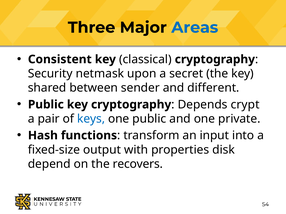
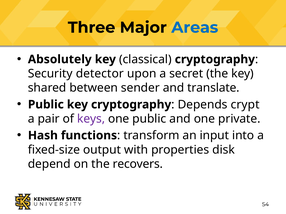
Consistent: Consistent -> Absolutely (60, 59)
netmask: netmask -> detector (100, 74)
different: different -> translate (213, 88)
keys colour: blue -> purple (91, 119)
